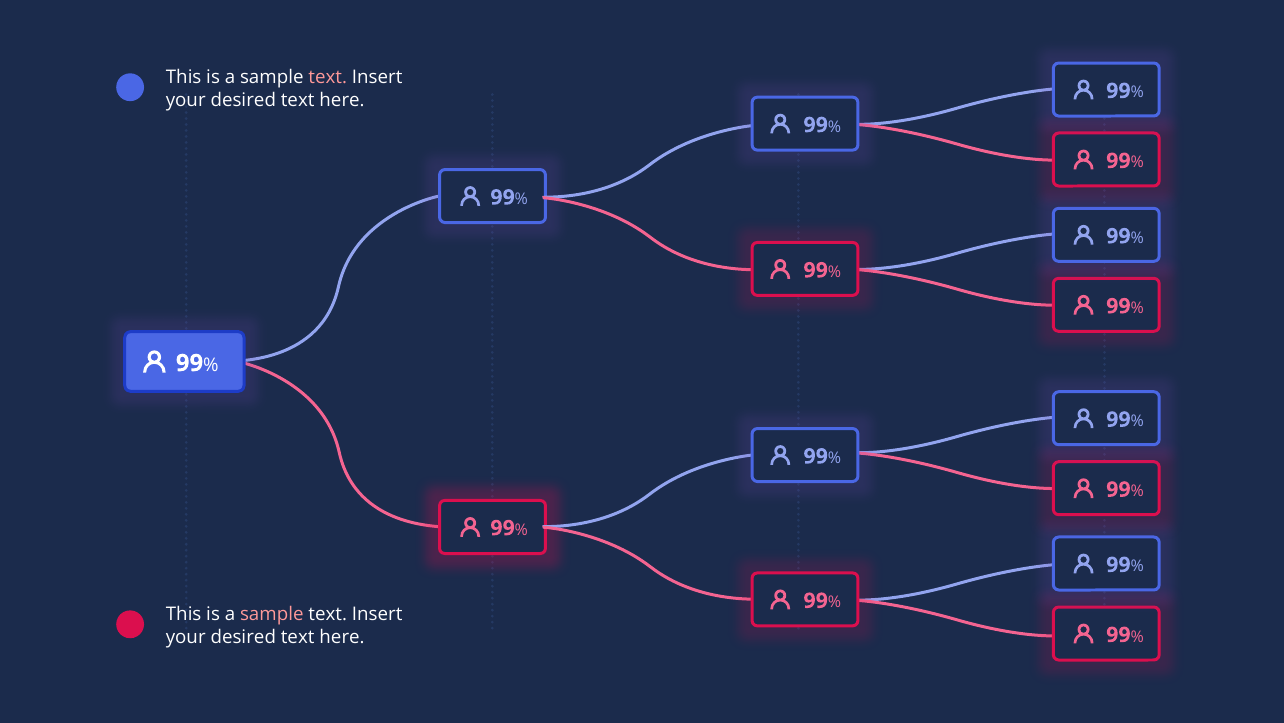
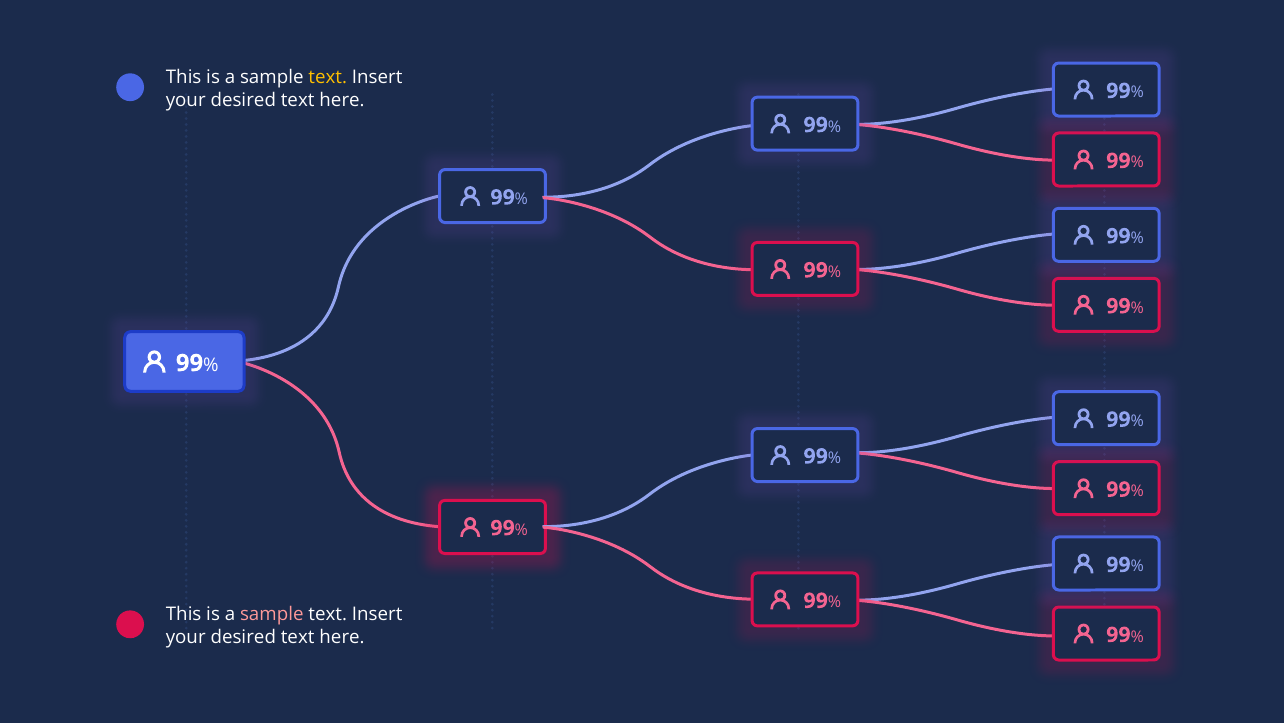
text colour: pink -> yellow (328, 78)
